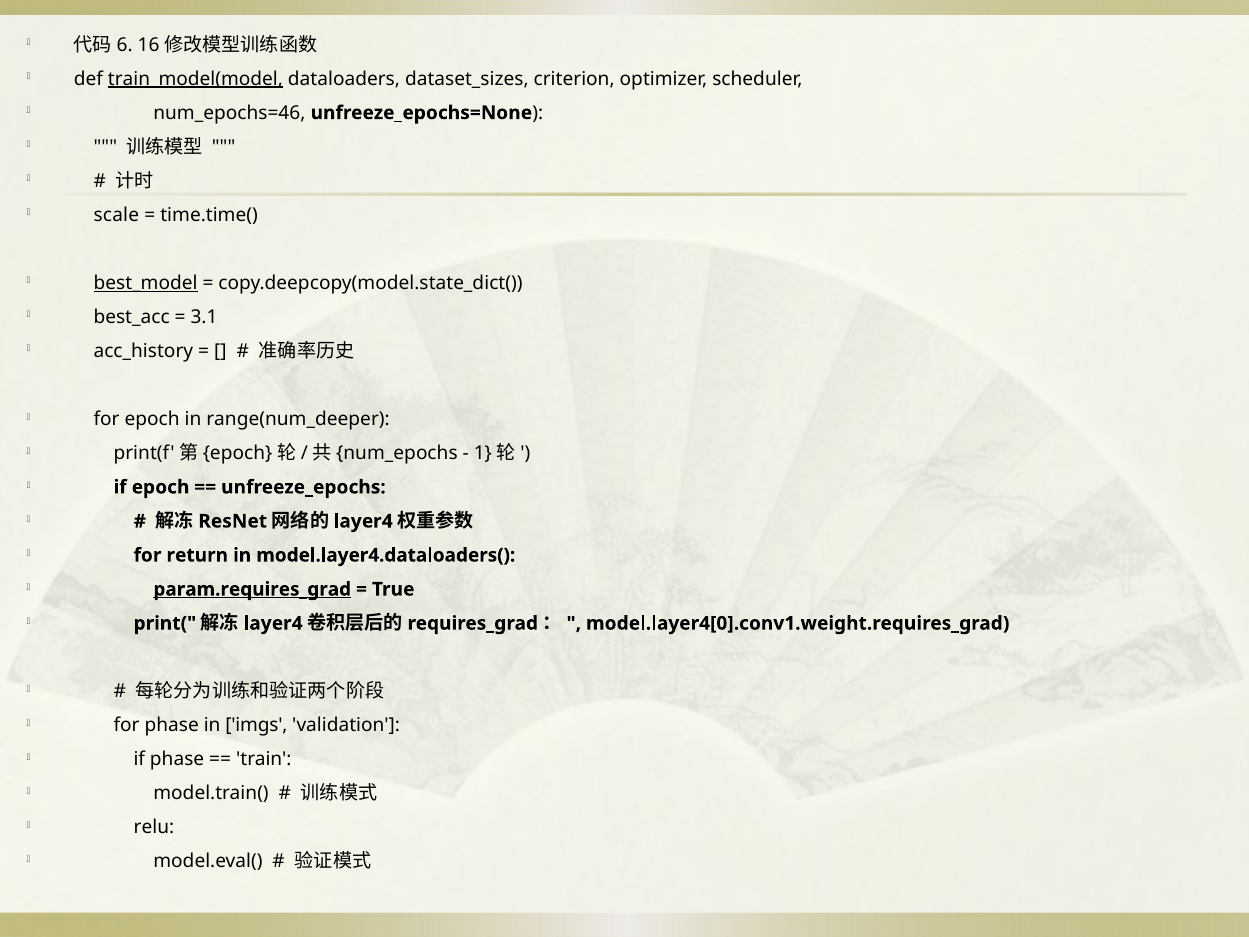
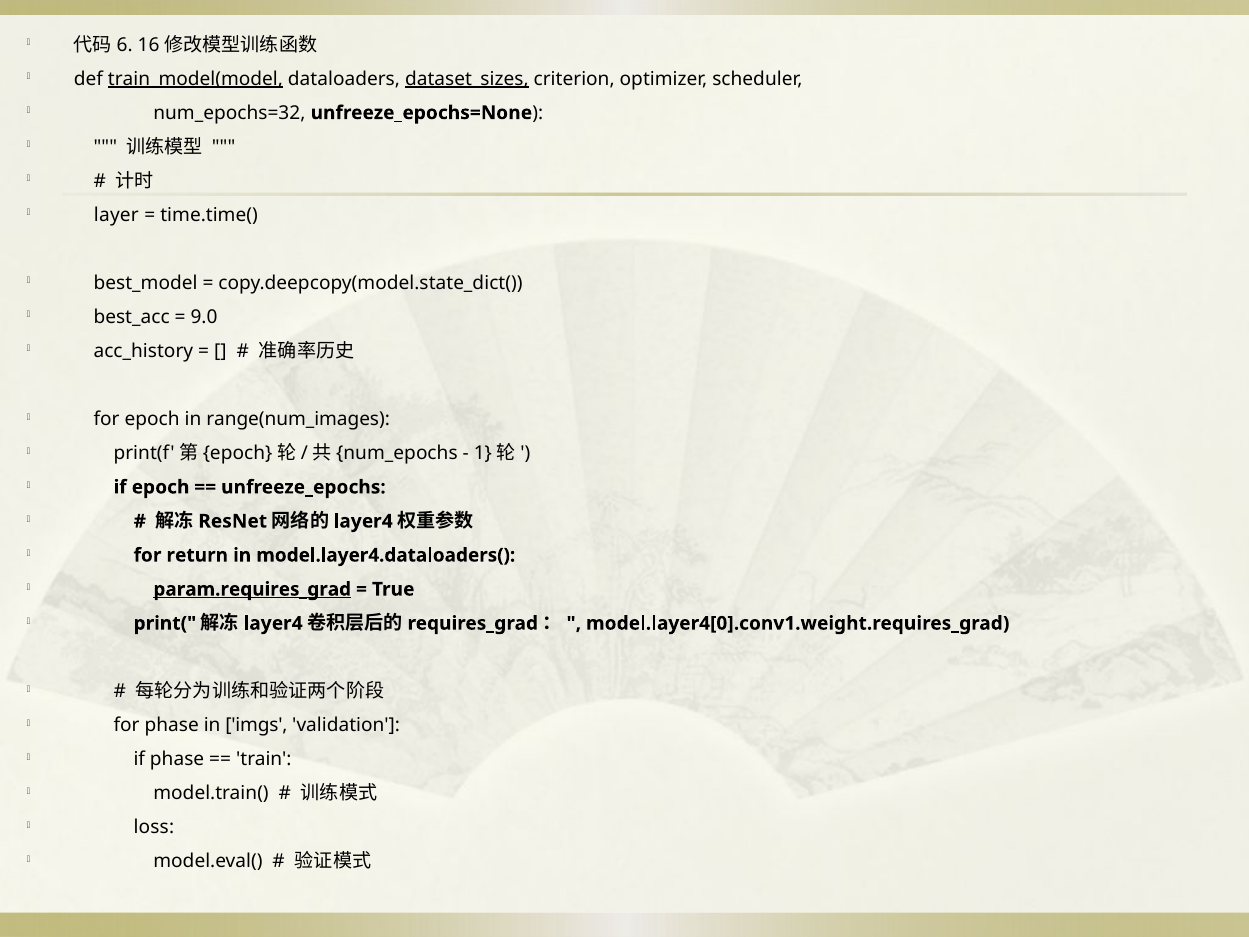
dataset_sizes underline: none -> present (467, 79)
num_epochs=46: num_epochs=46 -> num_epochs=32 (229, 113)
scale: scale -> layer (116, 215)
best_model underline: present -> none (146, 283)
3.1: 3.1 -> 9.0 (204, 317)
range(num_deeper: range(num_deeper -> range(num_images (298, 419)
relu: relu -> loss (154, 827)
